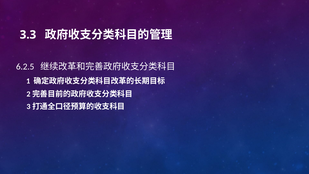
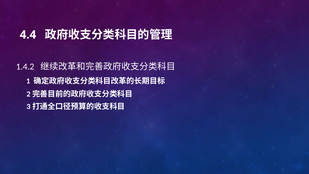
3.3: 3.3 -> 4.4 (28, 35)
6.2.5: 6.2.5 -> 1.4.2 (25, 67)
